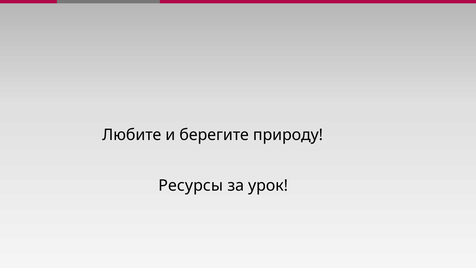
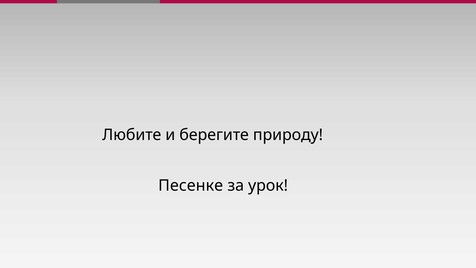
Ресурсы: Ресурсы -> Песенке (191, 185)
